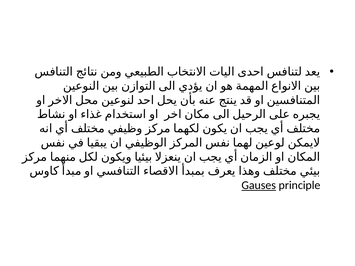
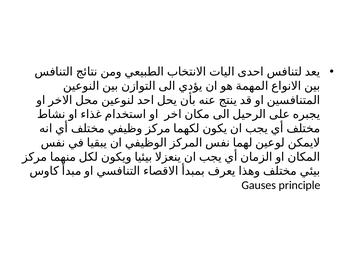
Gauses underline: present -> none (259, 185)
